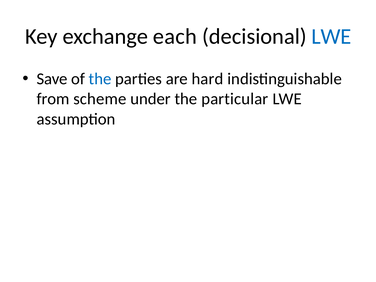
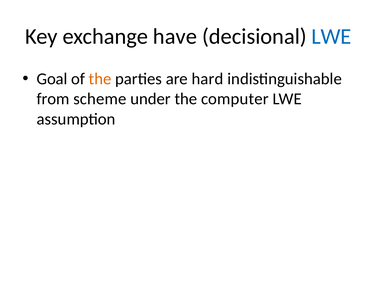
each: each -> have (175, 36)
Save: Save -> Goal (52, 79)
the colour: blue -> orange (100, 79)
particular: particular -> computer (235, 99)
